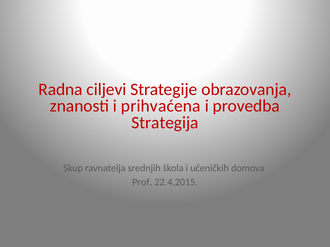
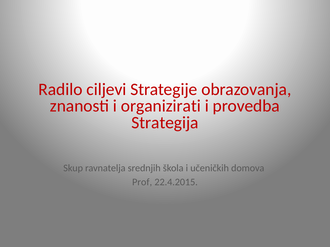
Radna: Radna -> Radilo (60, 89)
prihvaćena: prihvaćena -> organizirati (161, 106)
